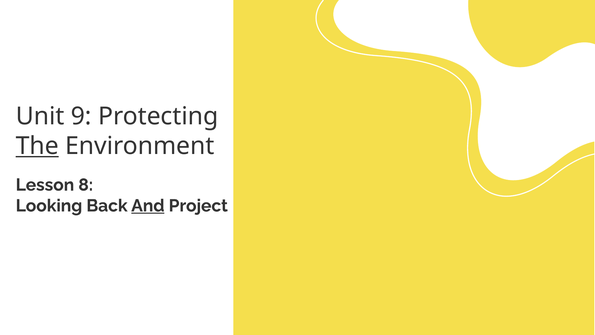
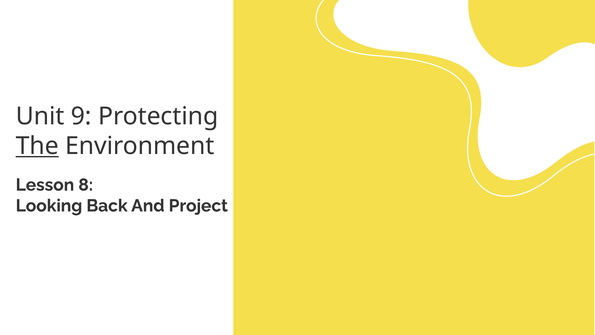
And underline: present -> none (148, 206)
